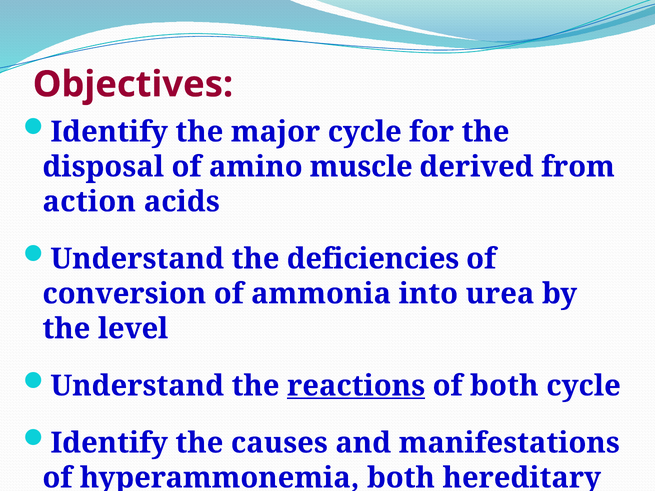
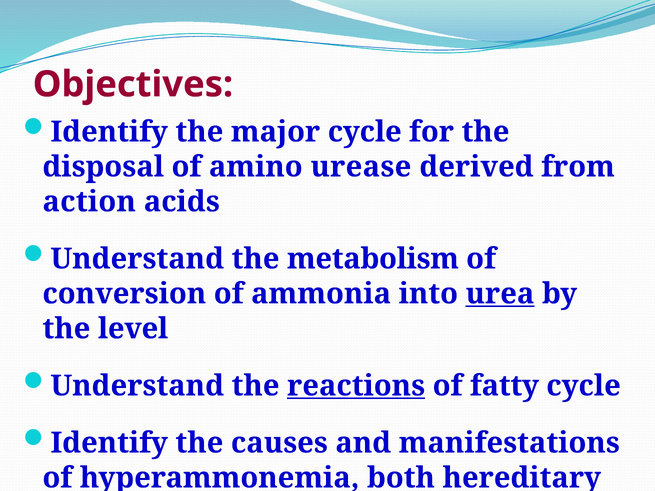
muscle: muscle -> urease (361, 167)
deficiencies: deficiencies -> metabolism (373, 259)
urea underline: none -> present (500, 294)
of both: both -> fatty (504, 386)
